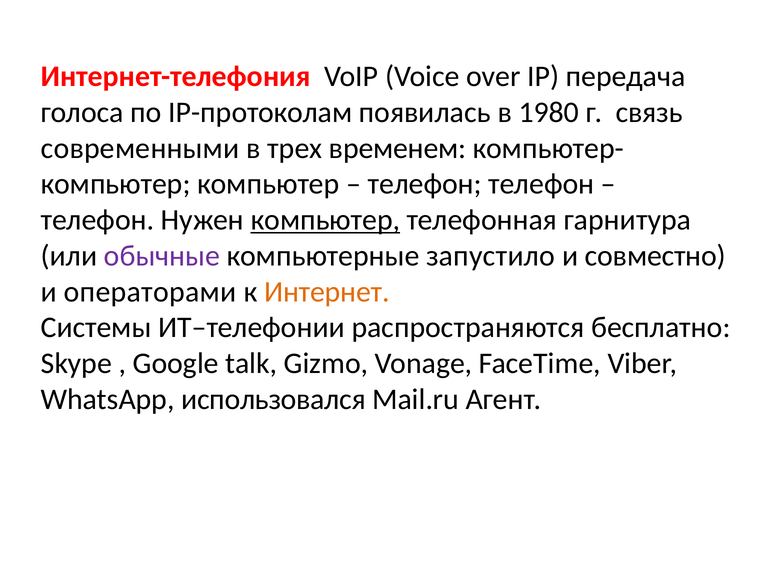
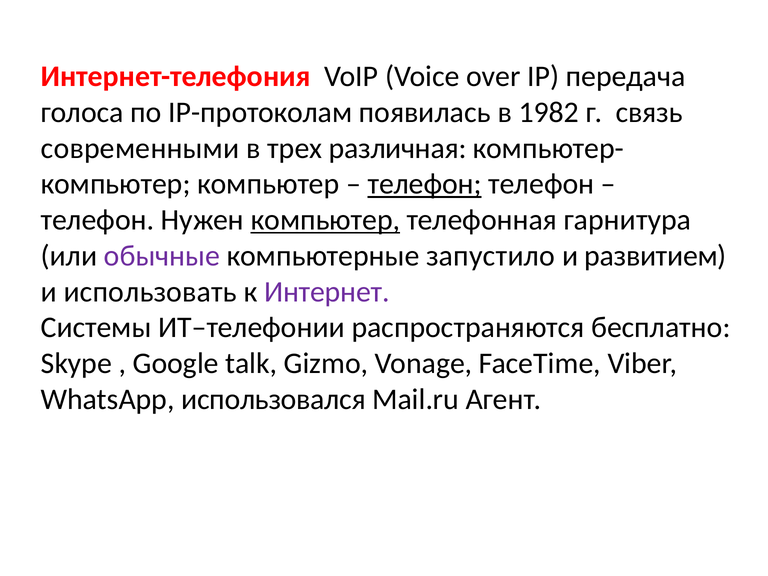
1980: 1980 -> 1982 (549, 112)
временем: временем -> различная (398, 148)
телефон underline: none -> present (425, 184)
совместно: совместно -> развитием (655, 256)
операторами: операторами -> использовать (150, 292)
Интернет colour: orange -> purple (327, 292)
